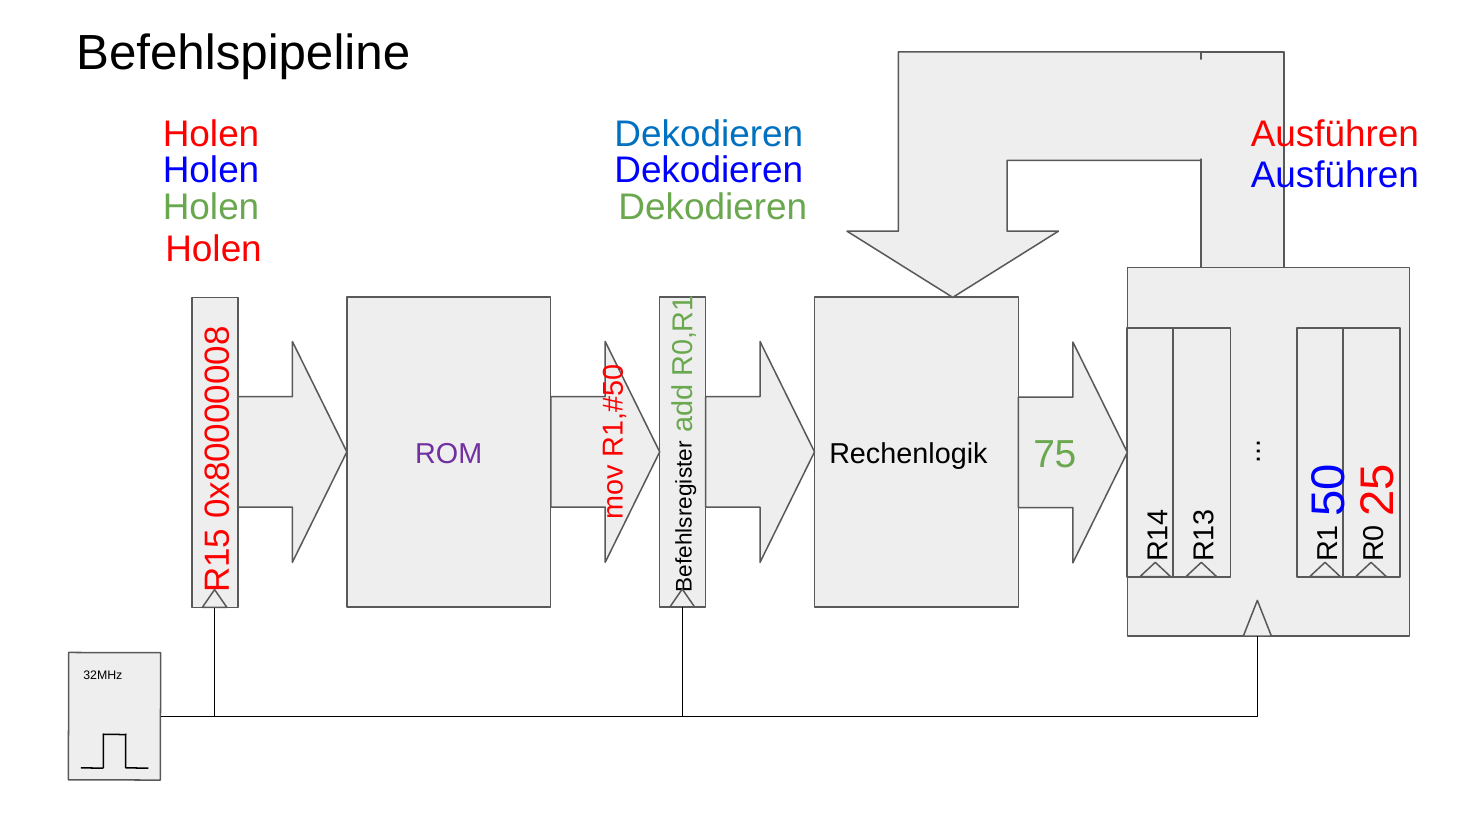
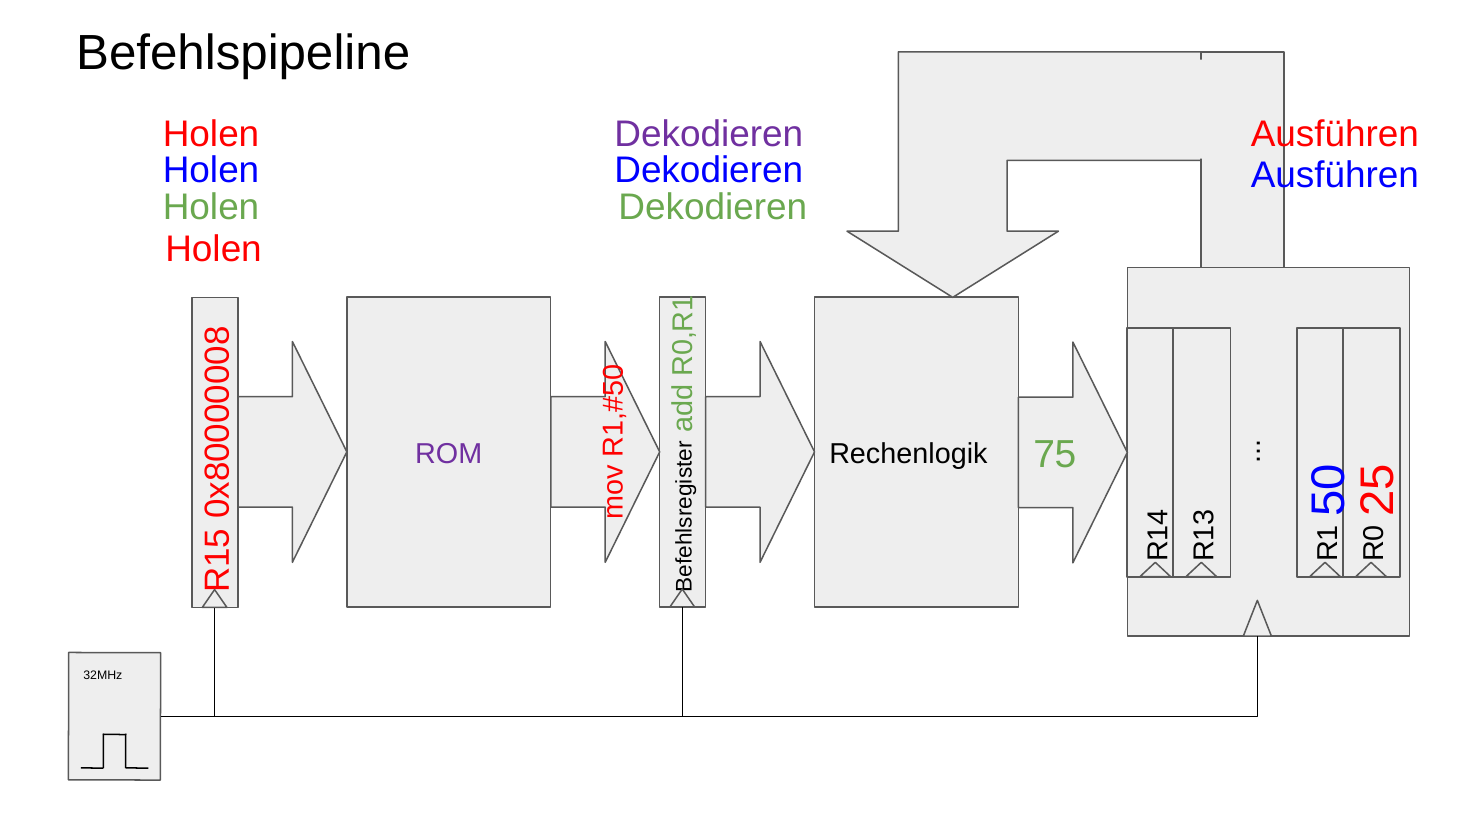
Dekodieren colour: blue -> purple (709, 134)
